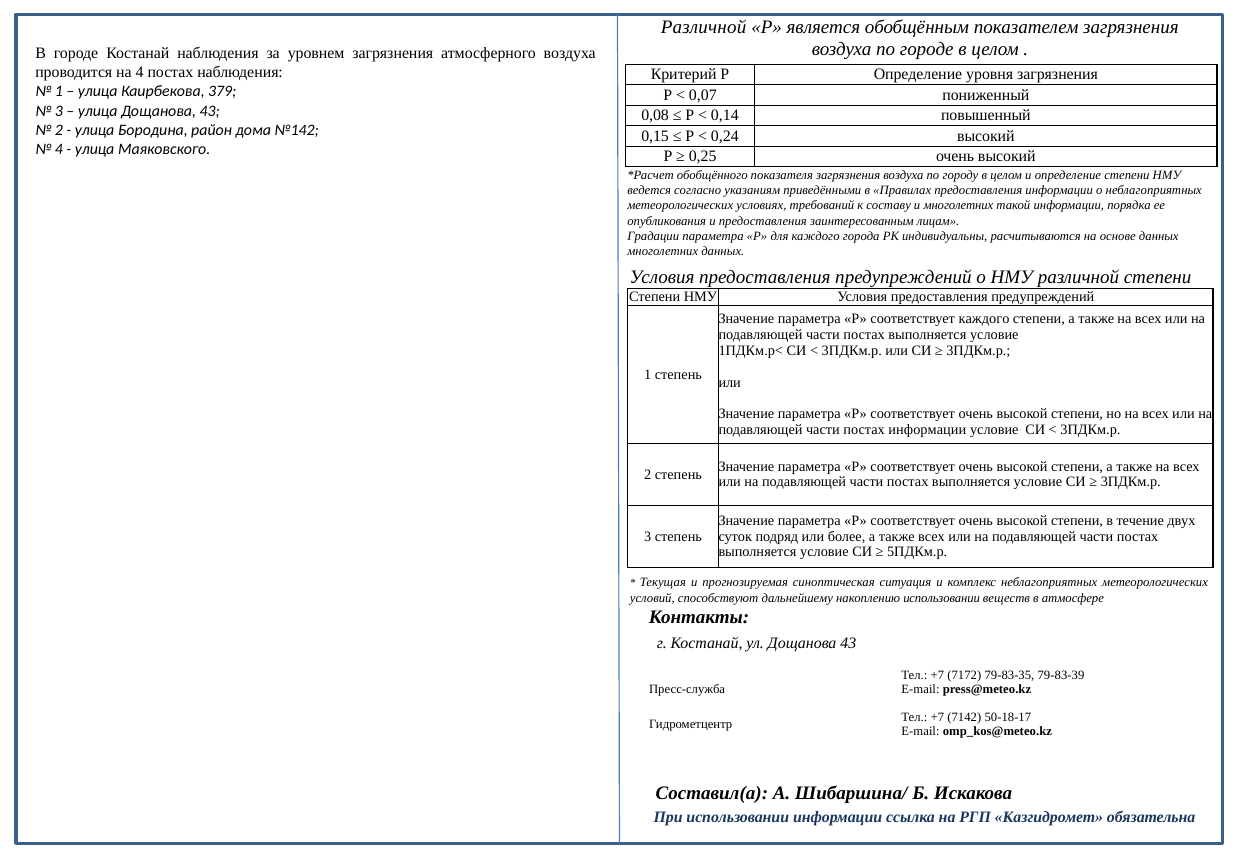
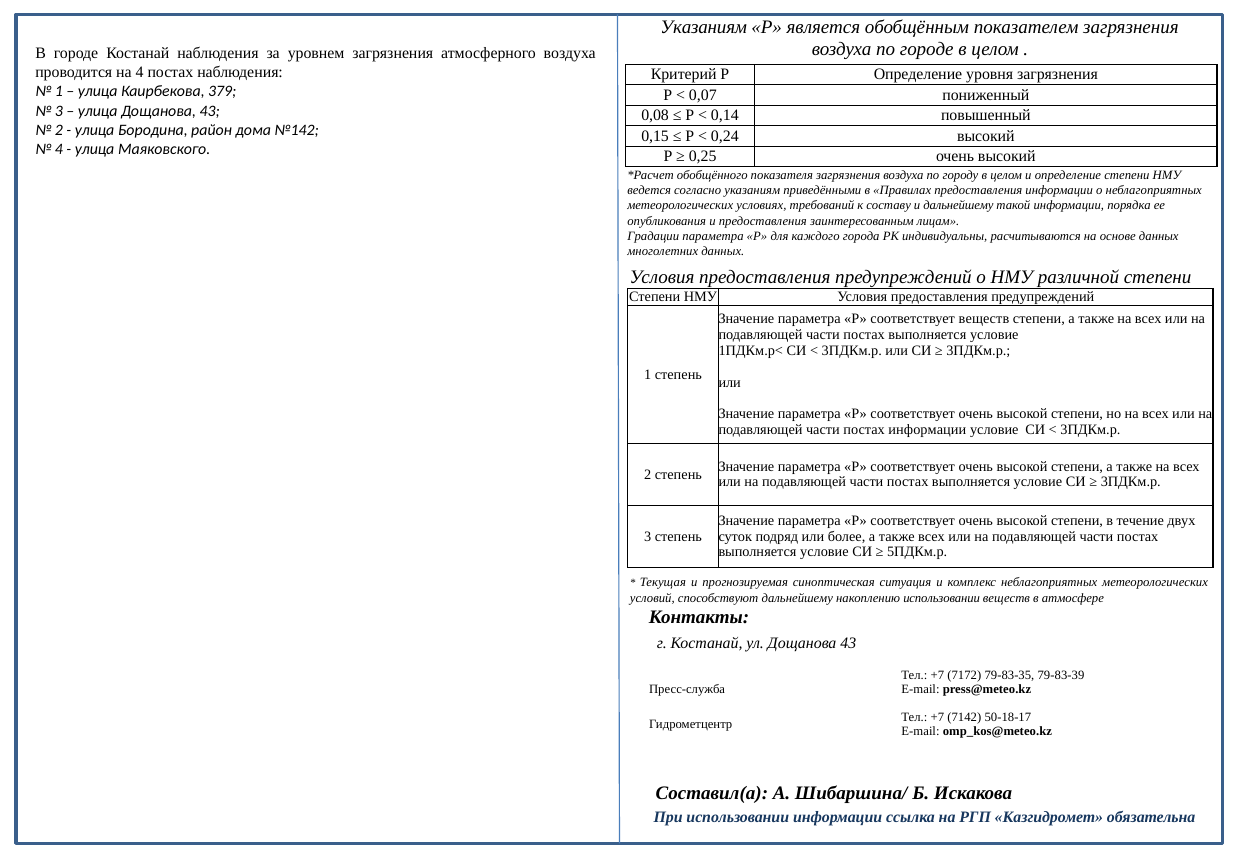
Различной: Различной -> Указаниям (704, 27)
и многолетних: многолетних -> дальнейшему (958, 206)
соответствует каждого: каждого -> веществ (984, 319)
